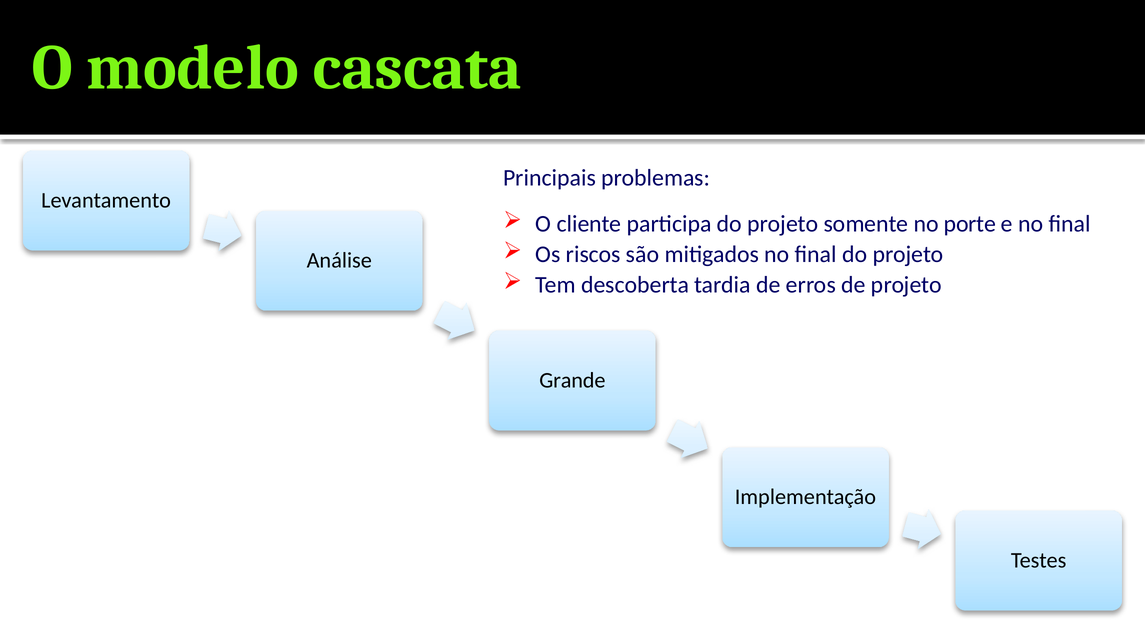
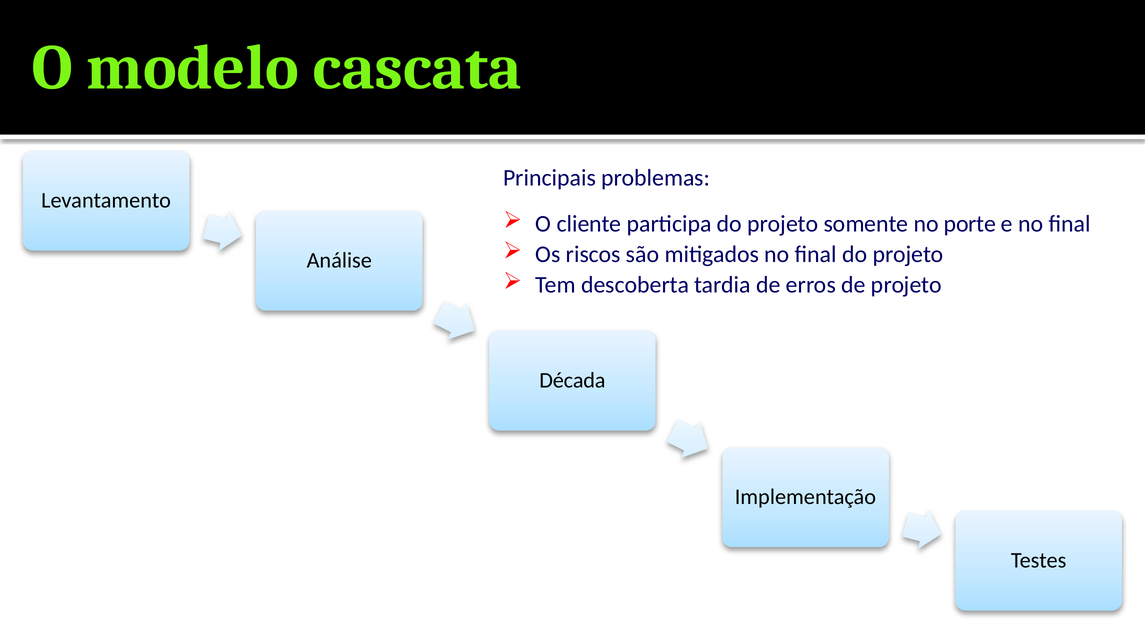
Grande: Grande -> Década (572, 380)
